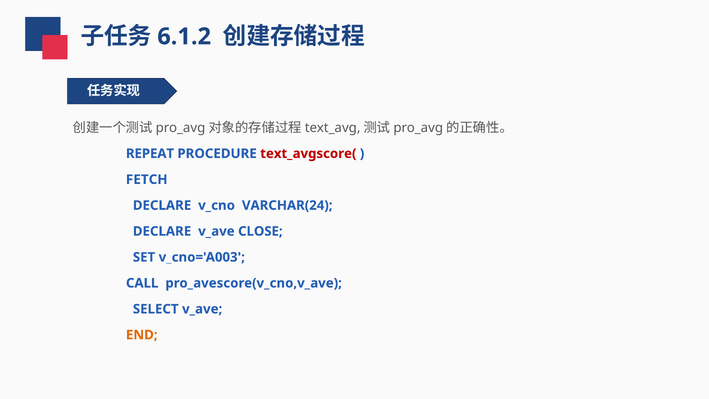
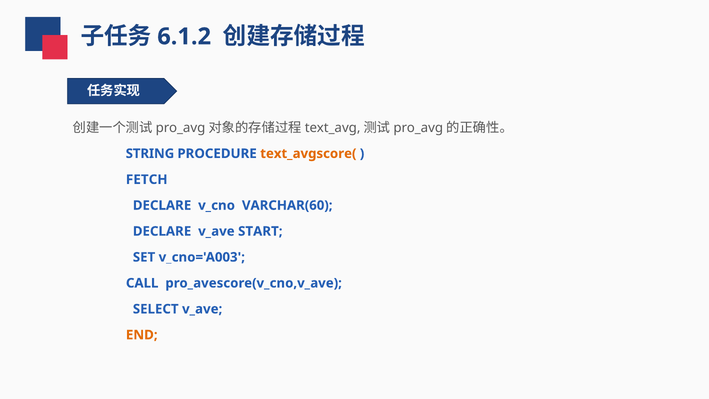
REPEAT: REPEAT -> STRING (150, 154)
text_avgscore( colour: red -> orange (308, 154)
VARCHAR(24: VARCHAR(24 -> VARCHAR(60 (287, 205)
CLOSE: CLOSE -> START (260, 231)
